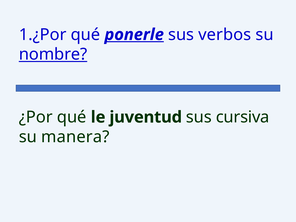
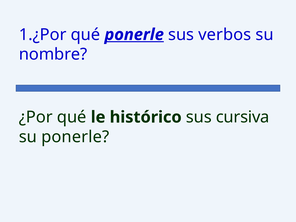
nombre underline: present -> none (53, 54)
juventud: juventud -> histórico (146, 117)
su manera: manera -> ponerle (75, 137)
